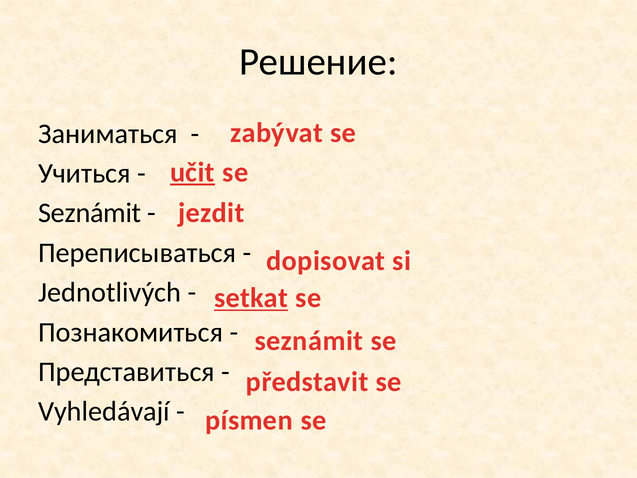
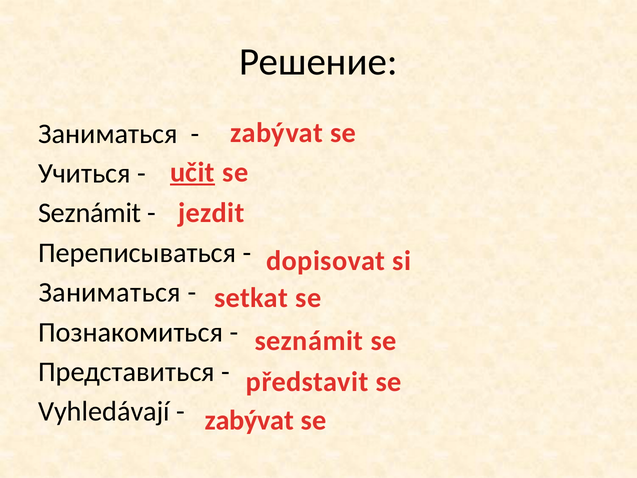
Jednotlivých: Jednotlivých -> Заниматься (110, 292)
setkat underline: present -> none (251, 298)
písmen: písmen -> zabývat (249, 420)
